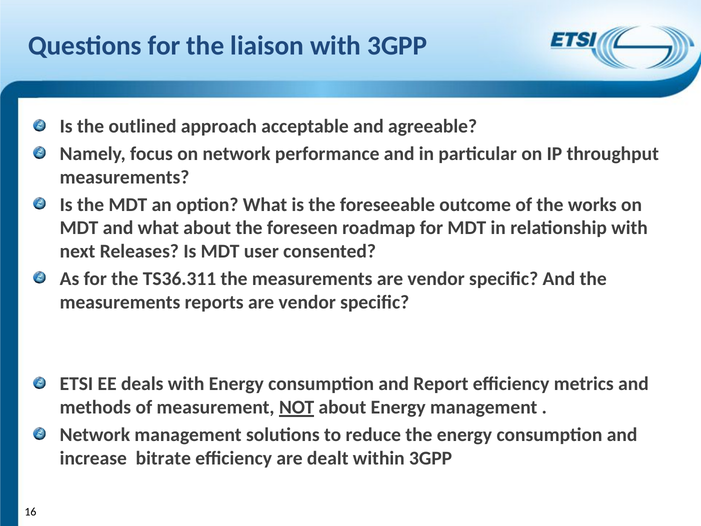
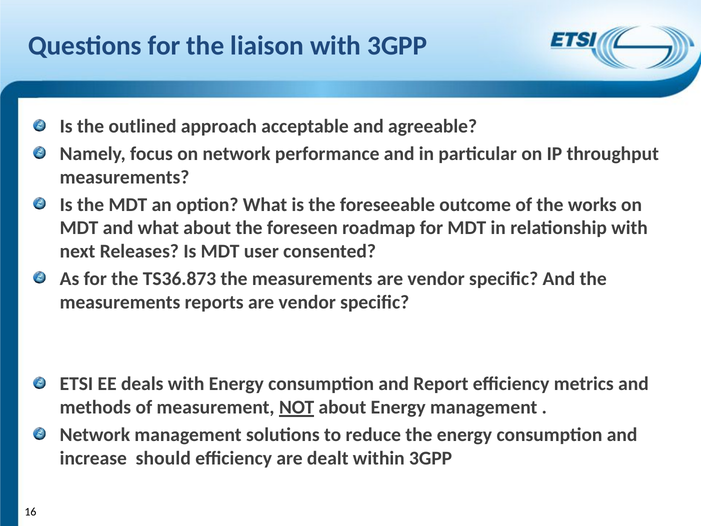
TS36.311: TS36.311 -> TS36.873 (179, 279)
bitrate: bitrate -> should (163, 458)
